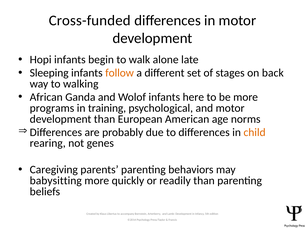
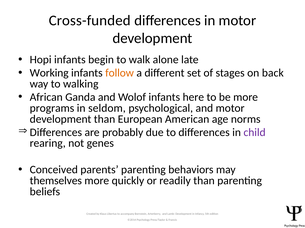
Sleeping: Sleeping -> Working (49, 73)
training: training -> seldom (107, 108)
child colour: orange -> purple (255, 133)
Caregiving: Caregiving -> Conceived (54, 170)
babysitting: babysitting -> themselves (56, 181)
